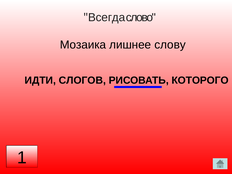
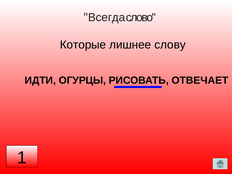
Мозаика: Мозаика -> Которые (83, 45)
СЛОГОВ: СЛОГОВ -> ОГУРЦЫ (82, 80)
КОТОРОГО: КОТОРОГО -> ОТВЕЧАЕТ (200, 80)
